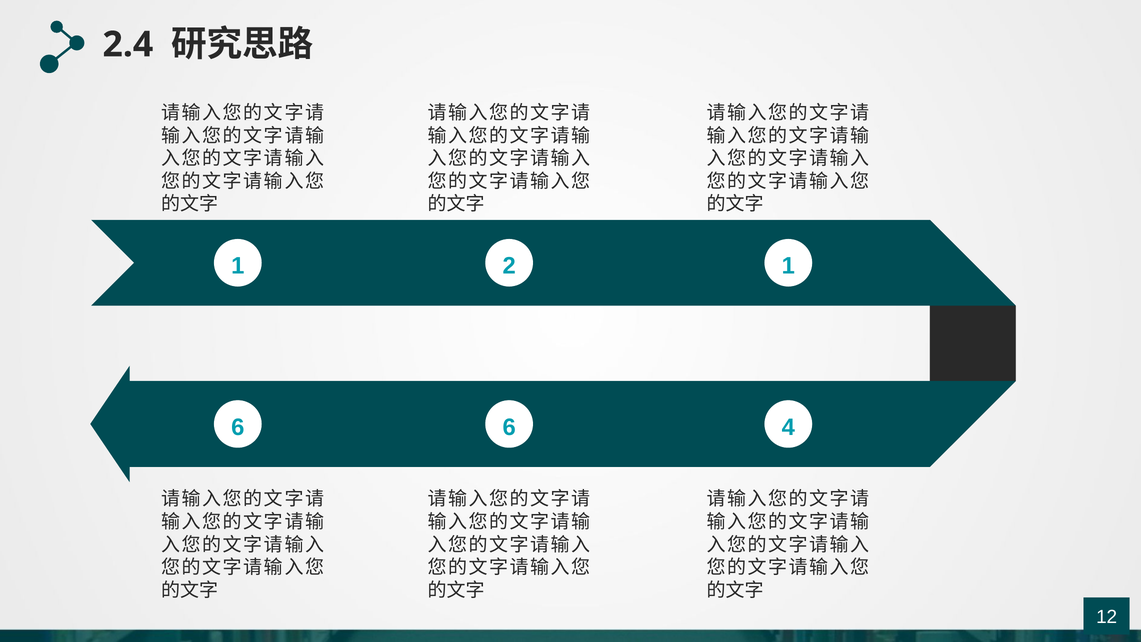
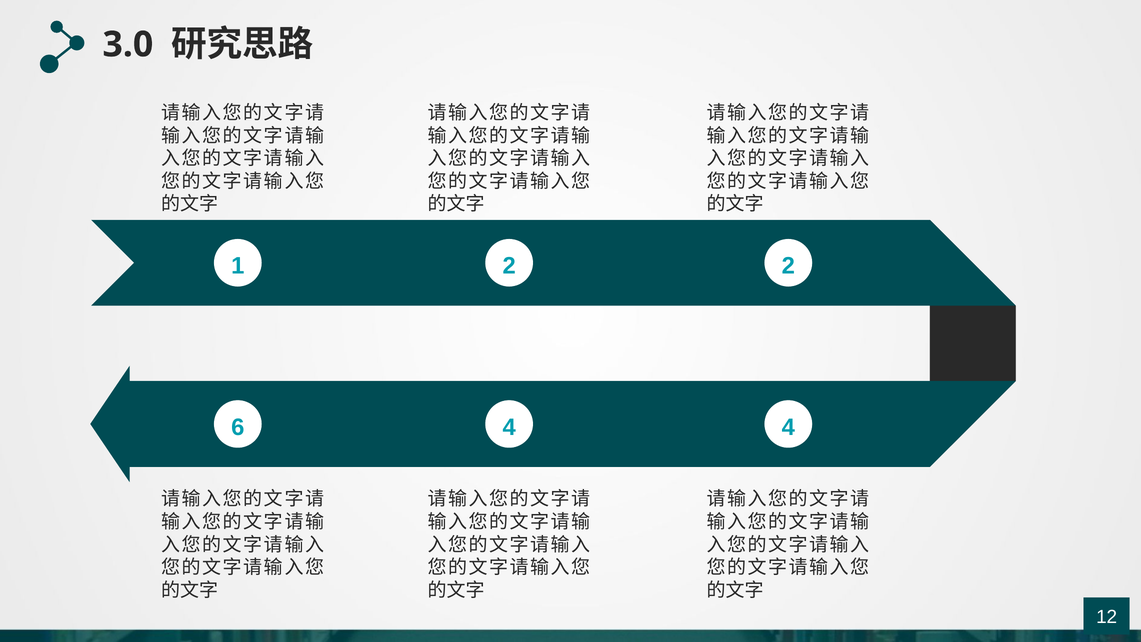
2.4: 2.4 -> 3.0 (128, 45)
2 1: 1 -> 2 (788, 266)
6 6: 6 -> 4 (509, 427)
